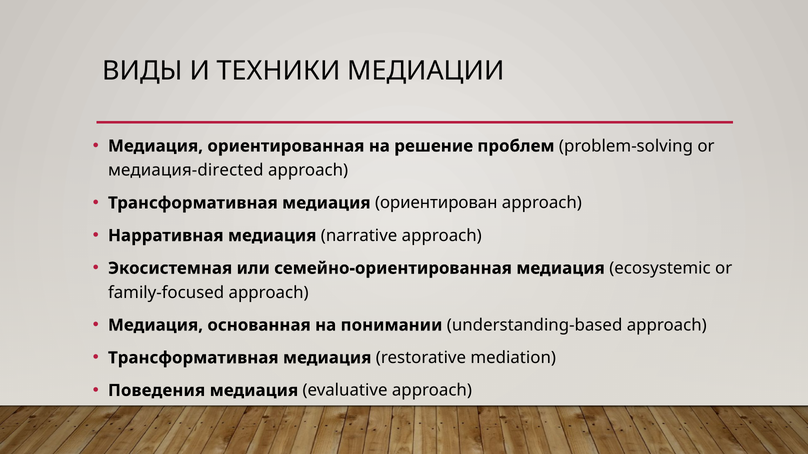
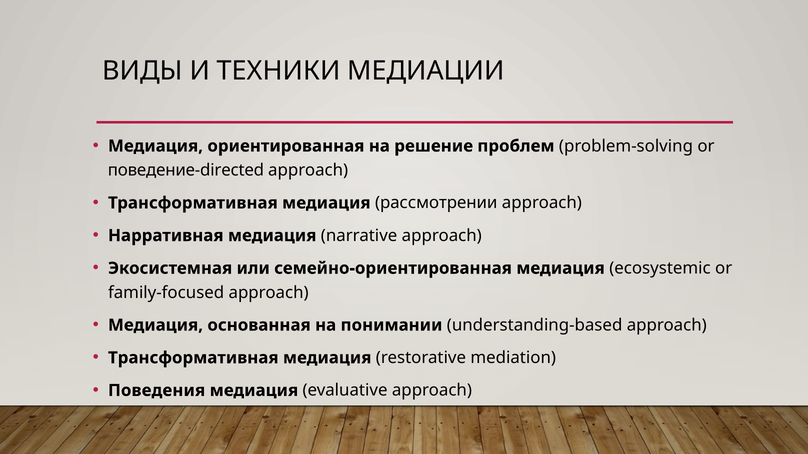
медиация-directed: медиация-directed -> поведение-directed (186, 170)
ориентирован: ориентирован -> рассмотрении (436, 203)
